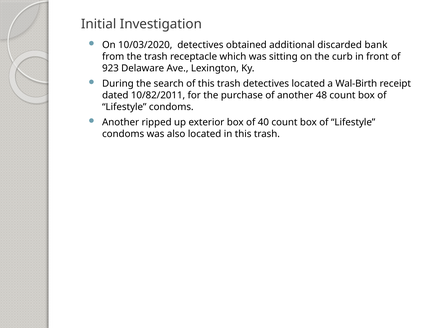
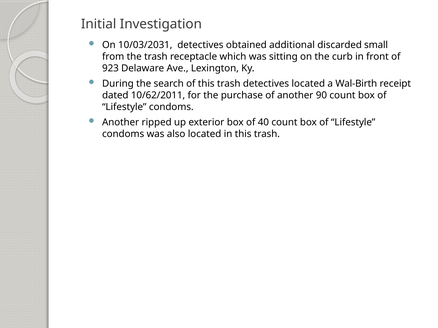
10/03/2020: 10/03/2020 -> 10/03/2031 (145, 45)
bank: bank -> small (376, 45)
10/82/2011: 10/82/2011 -> 10/62/2011 (158, 96)
48: 48 -> 90 (321, 96)
